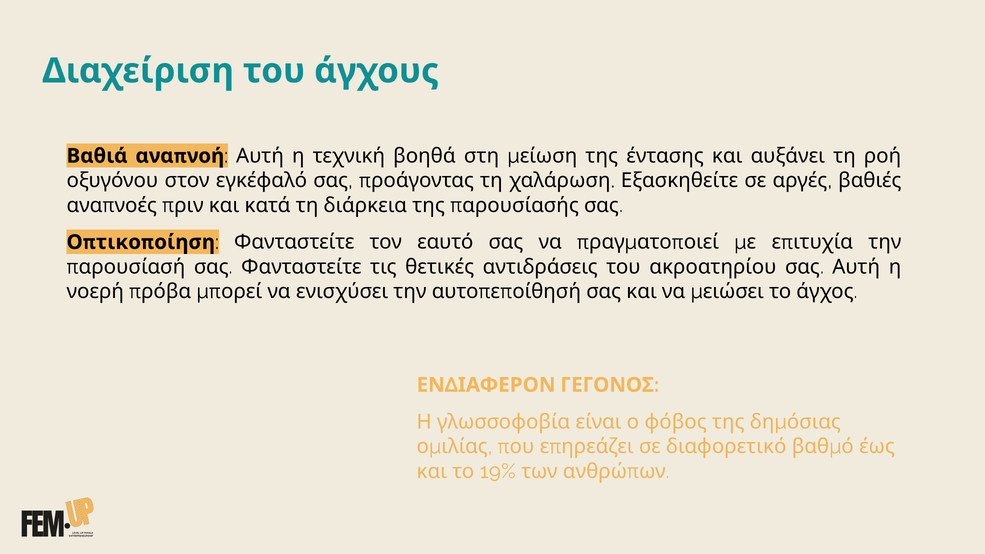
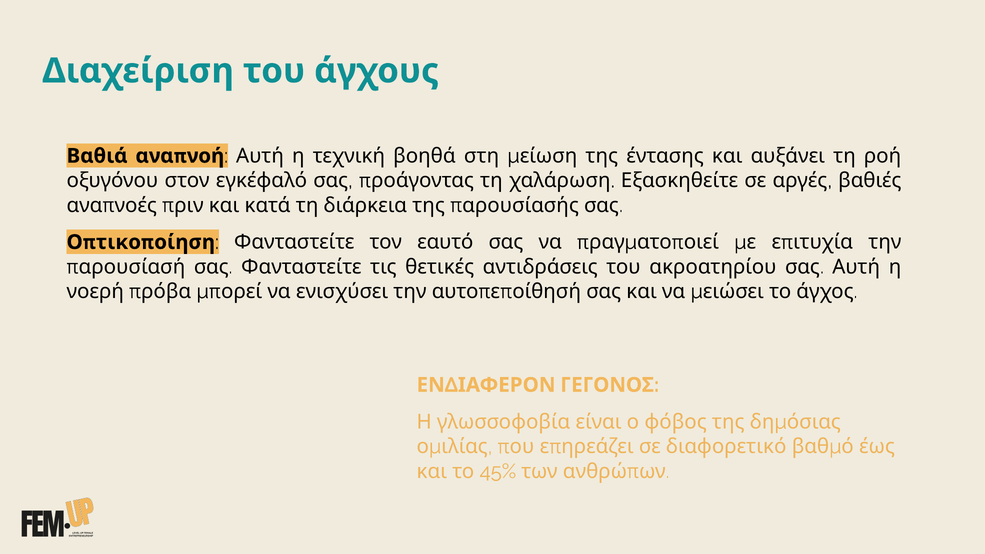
19%: 19% -> 45% (498, 471)
